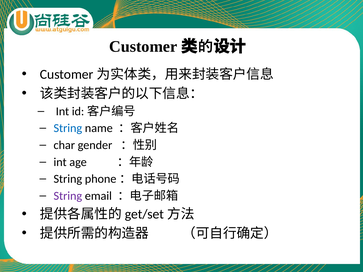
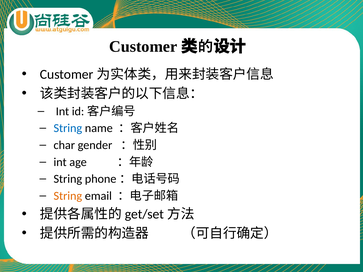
String colour: purple -> orange (68, 196)
